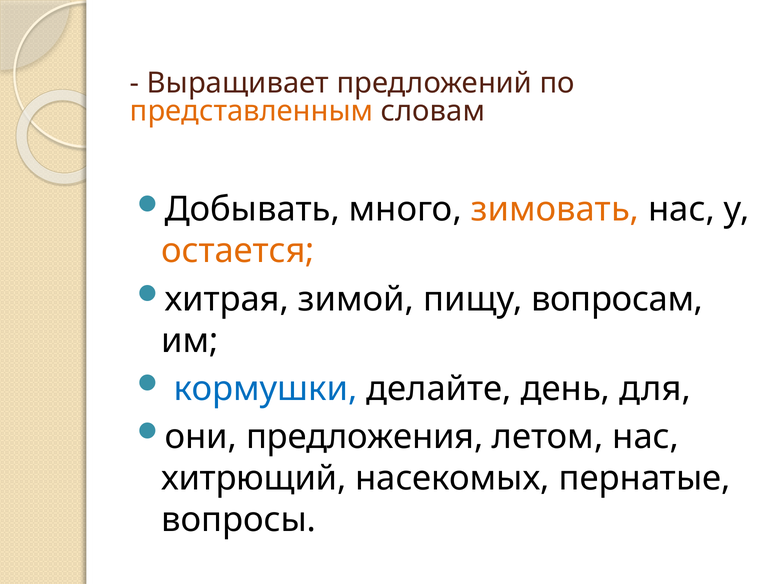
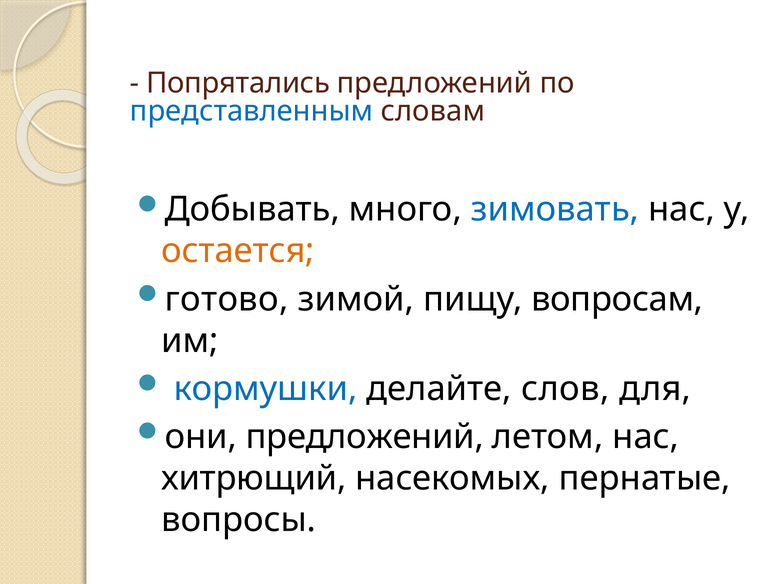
Выращивает: Выращивает -> Попрятались (238, 83)
представленным colour: orange -> blue (252, 111)
зимовать colour: orange -> blue (555, 210)
хитрая: хитрая -> готово (227, 299)
день: день -> слов (565, 389)
они предложения: предложения -> предложений (365, 437)
